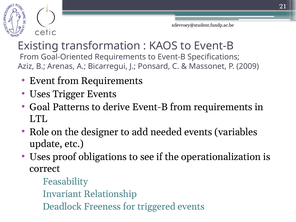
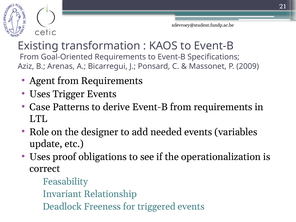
Event: Event -> Agent (42, 81)
Goal: Goal -> Case (40, 107)
